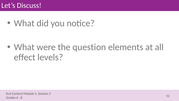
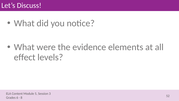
question: question -> evidence (89, 47)
